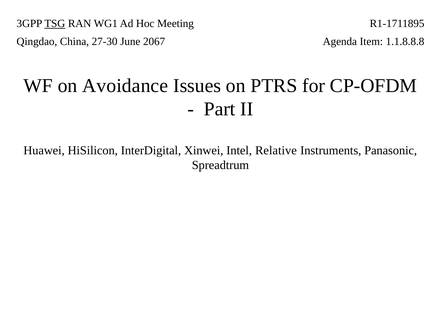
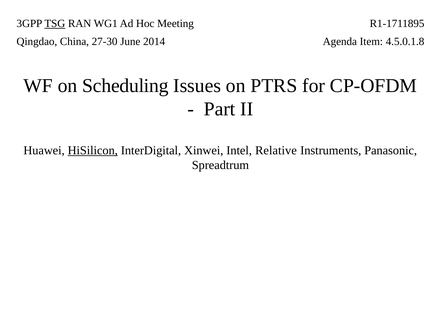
2067: 2067 -> 2014 (154, 41)
1.1.8.8.8: 1.1.8.8.8 -> 4.5.0.1.8 (405, 41)
Avoidance: Avoidance -> Scheduling (125, 86)
HiSilicon underline: none -> present (93, 150)
